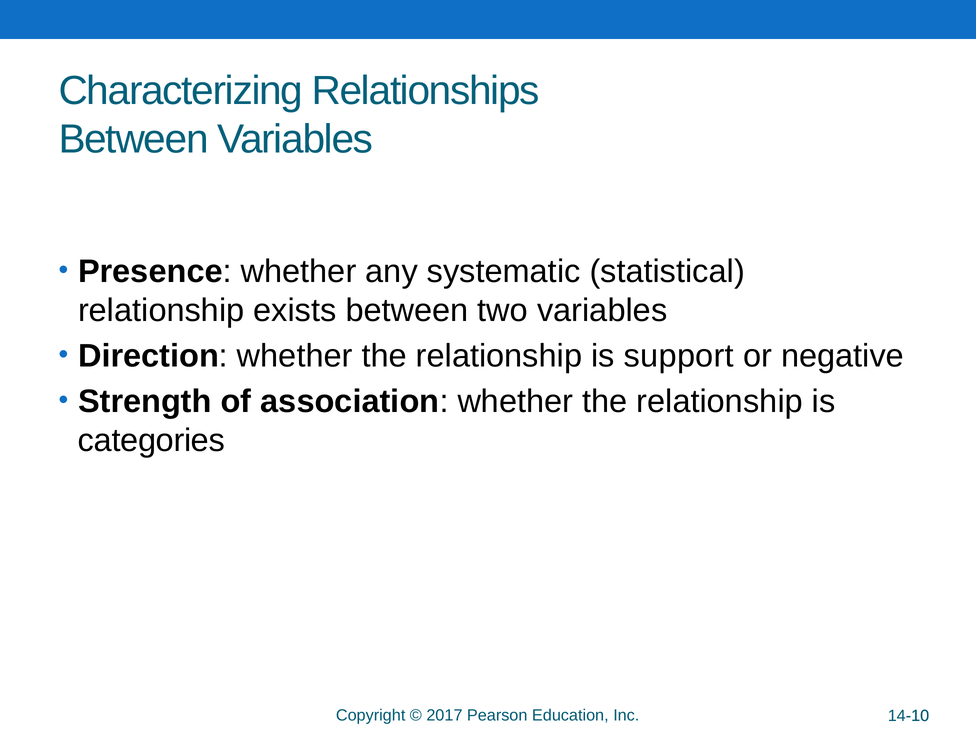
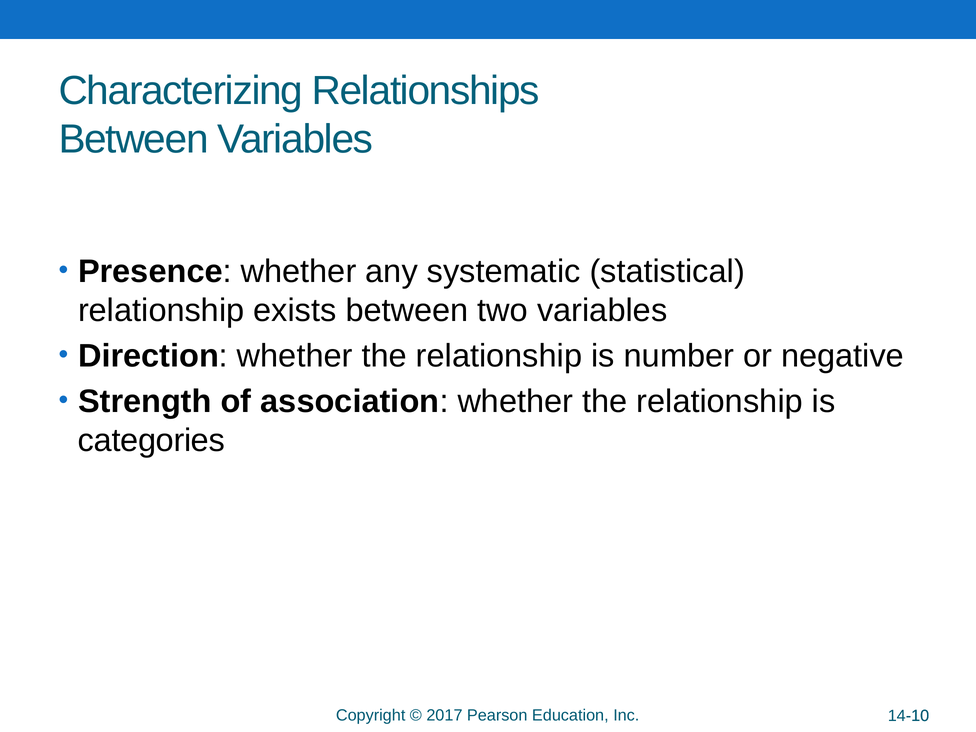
support: support -> number (679, 356)
